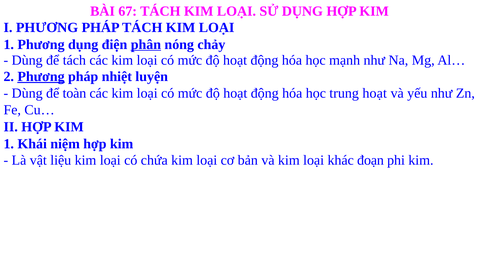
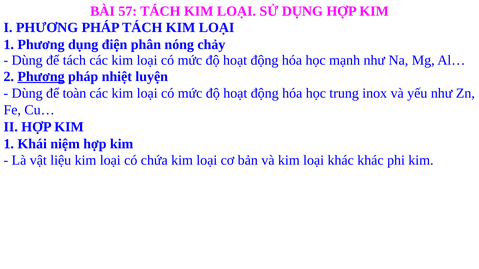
67: 67 -> 57 (128, 11)
phân underline: present -> none (146, 44)
trung hoạt: hoạt -> inox (375, 93)
khác đoạn: đoạn -> khác (370, 161)
